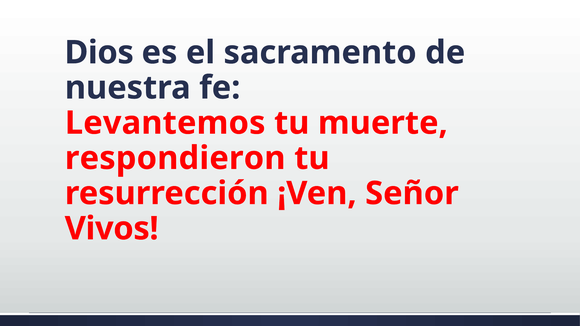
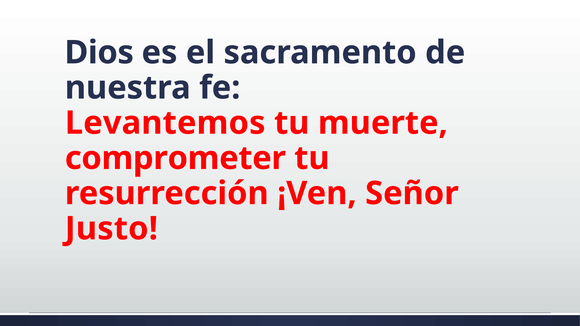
respondieron: respondieron -> comprometer (175, 158)
Vivos: Vivos -> Justo (111, 229)
